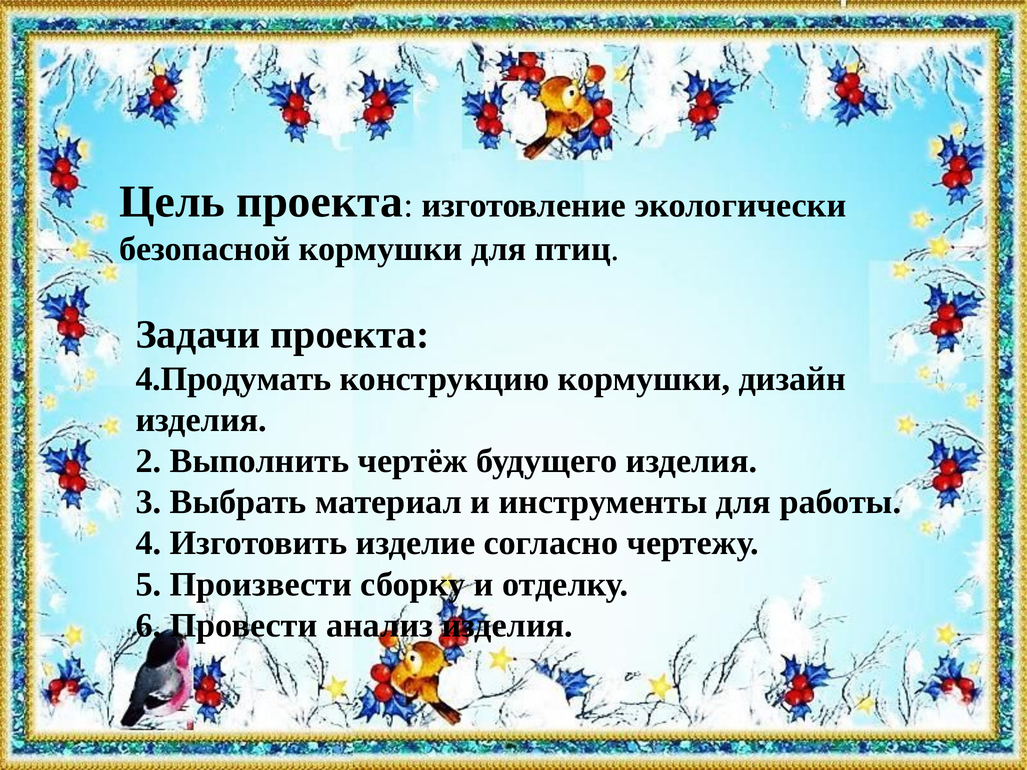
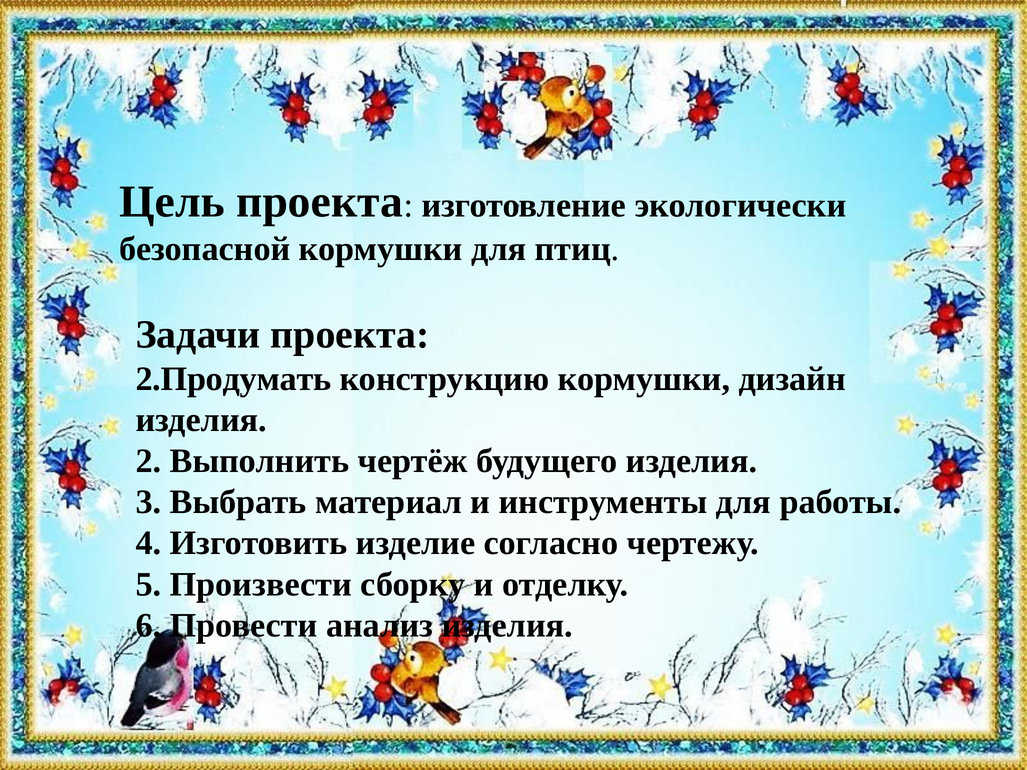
4.Продумать: 4.Продумать -> 2.Продумать (234, 379)
